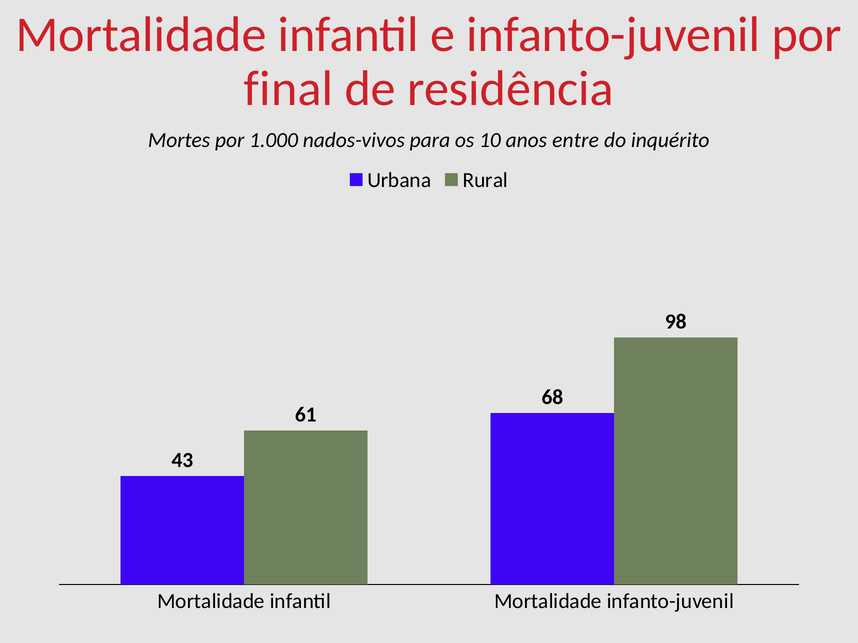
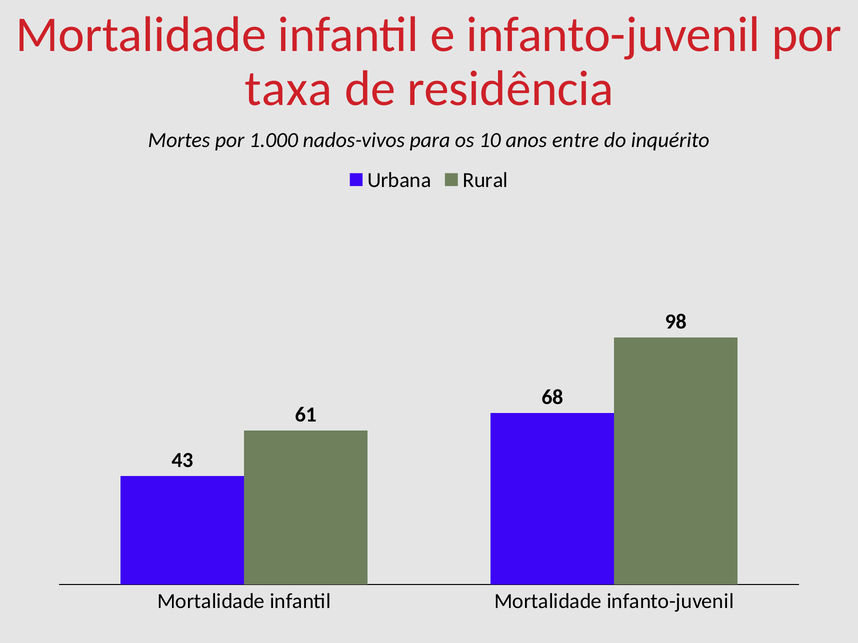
final: final -> taxa (288, 89)
